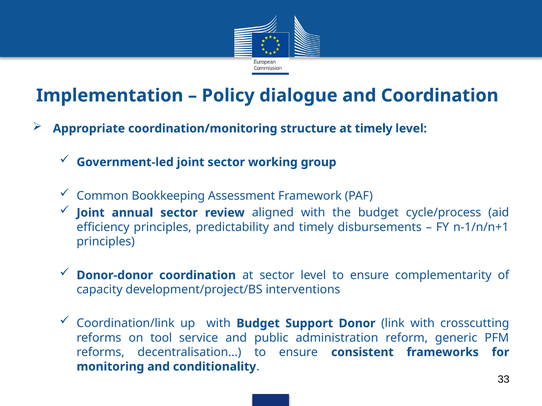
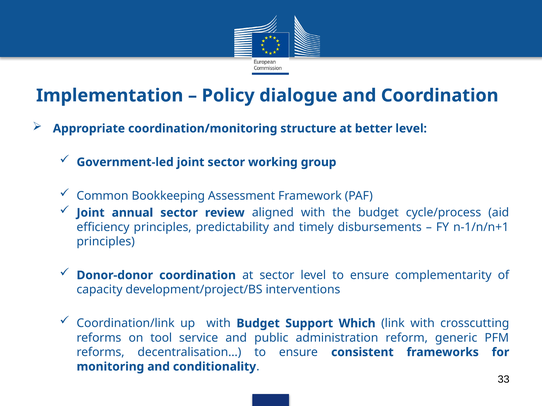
at timely: timely -> better (374, 129)
Donor: Donor -> Which (357, 324)
